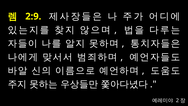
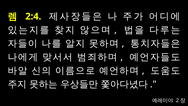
2:9: 2:9 -> 2:4 (33, 16)
